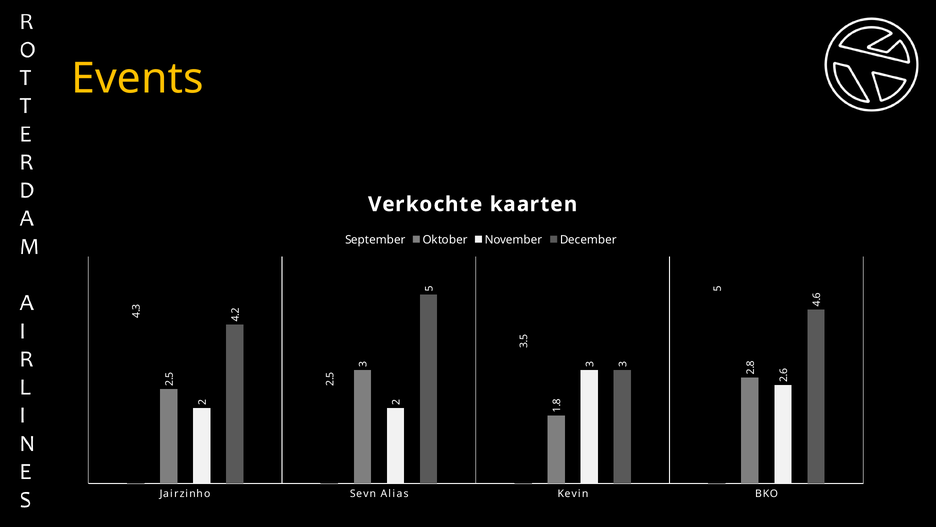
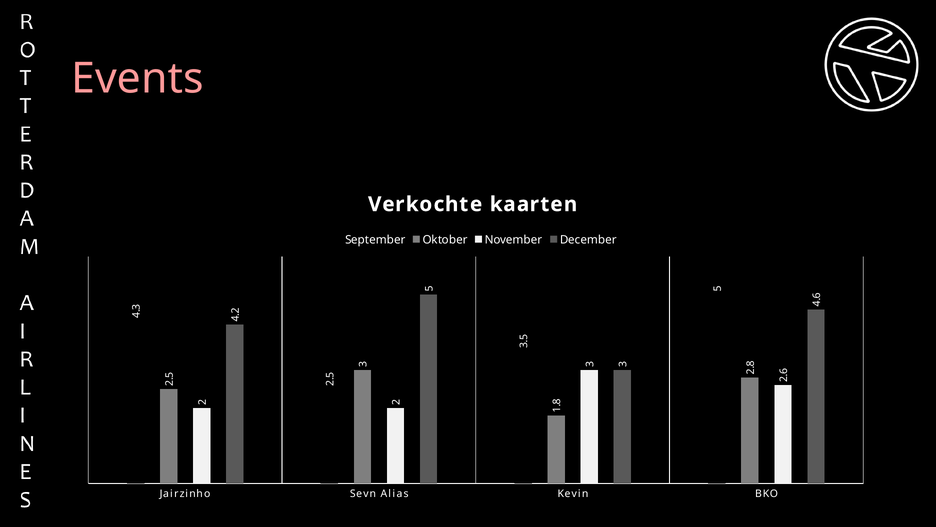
Events colour: yellow -> pink (138, 79)
